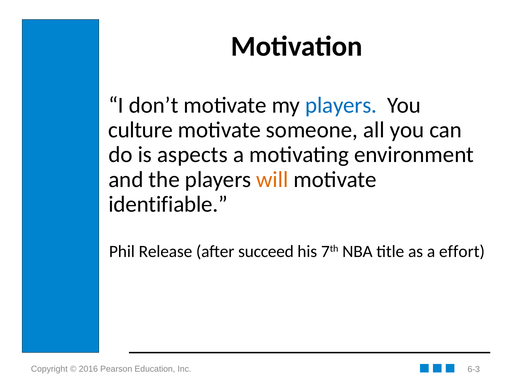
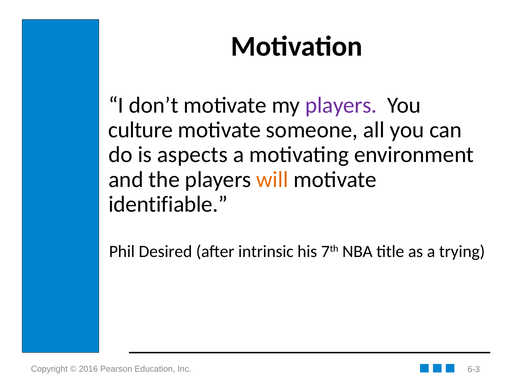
players colour: blue -> purple (341, 105)
Release: Release -> Desired (165, 251)
succeed: succeed -> intrinsic (266, 251)
effort: effort -> trying (462, 251)
